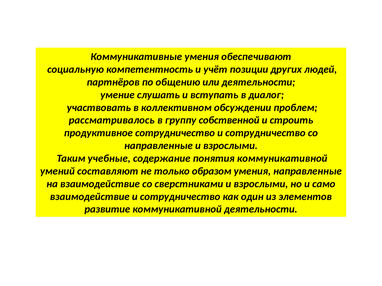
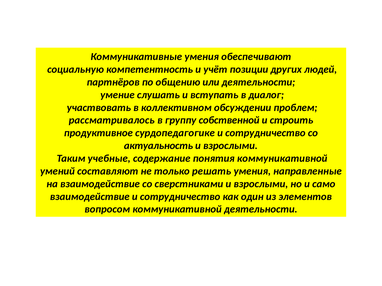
продуктивное сотрудничество: сотрудничество -> сурдопедагогике (175, 133)
направленные: направленные -> актуальность (159, 146)
образом: образом -> решать (212, 171)
развитие: развитие -> вопросом (107, 210)
